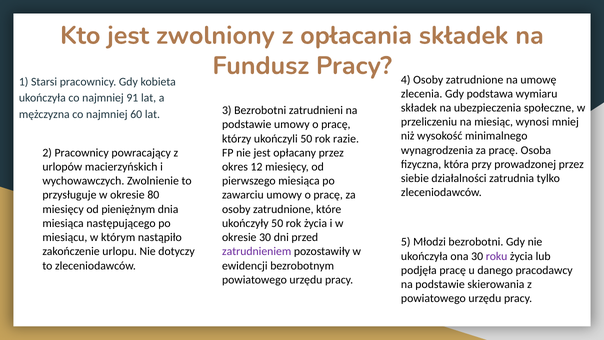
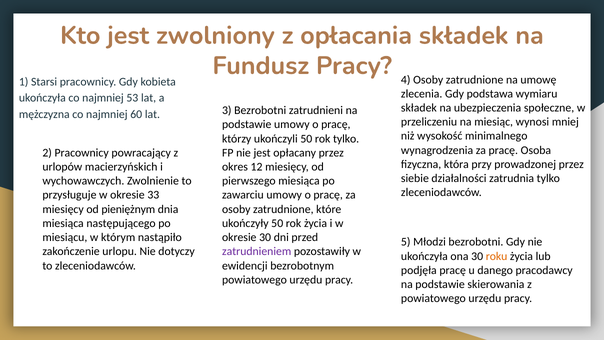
91: 91 -> 53 (132, 98)
rok razie: razie -> tylko (346, 139)
80: 80 -> 33 (153, 195)
roku colour: purple -> orange (497, 256)
